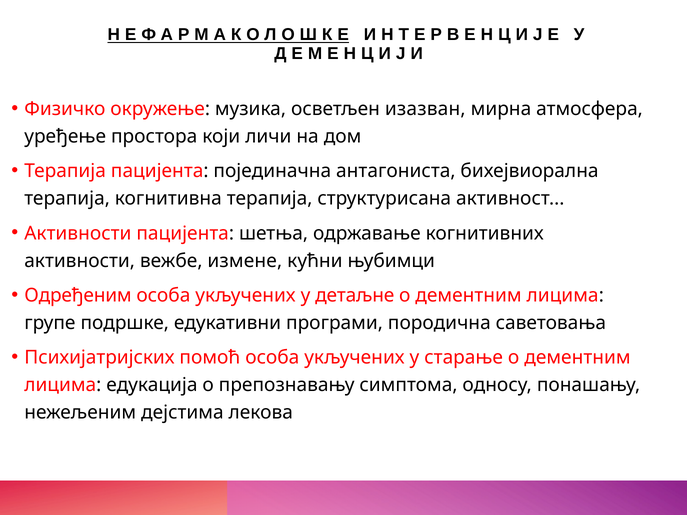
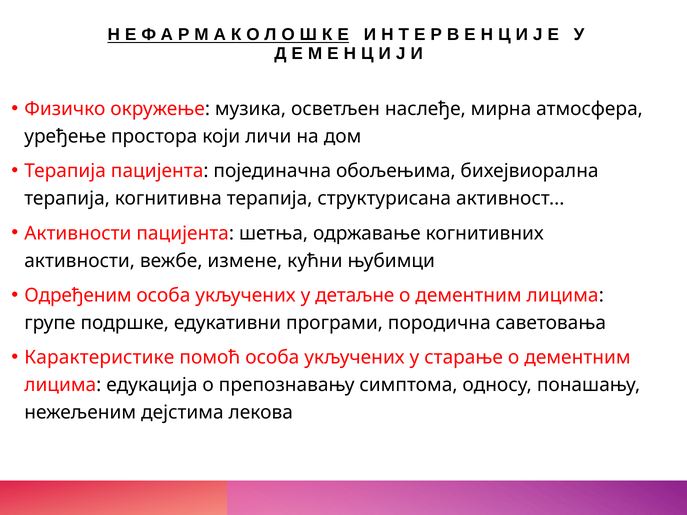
изазван: изазван -> наслеђе (425, 109)
антагониста: антагониста -> обољењима (396, 171)
Психијатријских: Психијатријских -> Карактеристике (99, 358)
